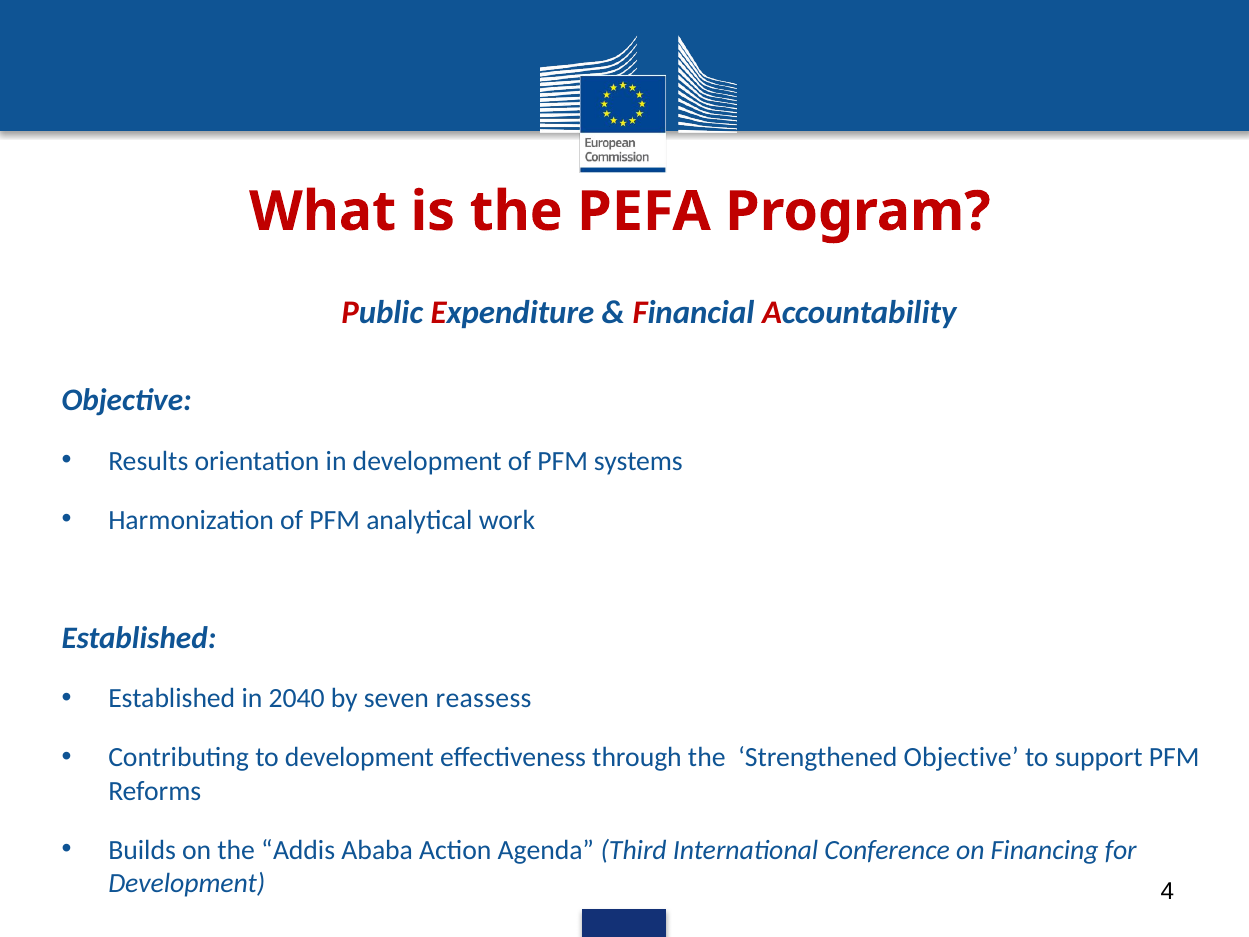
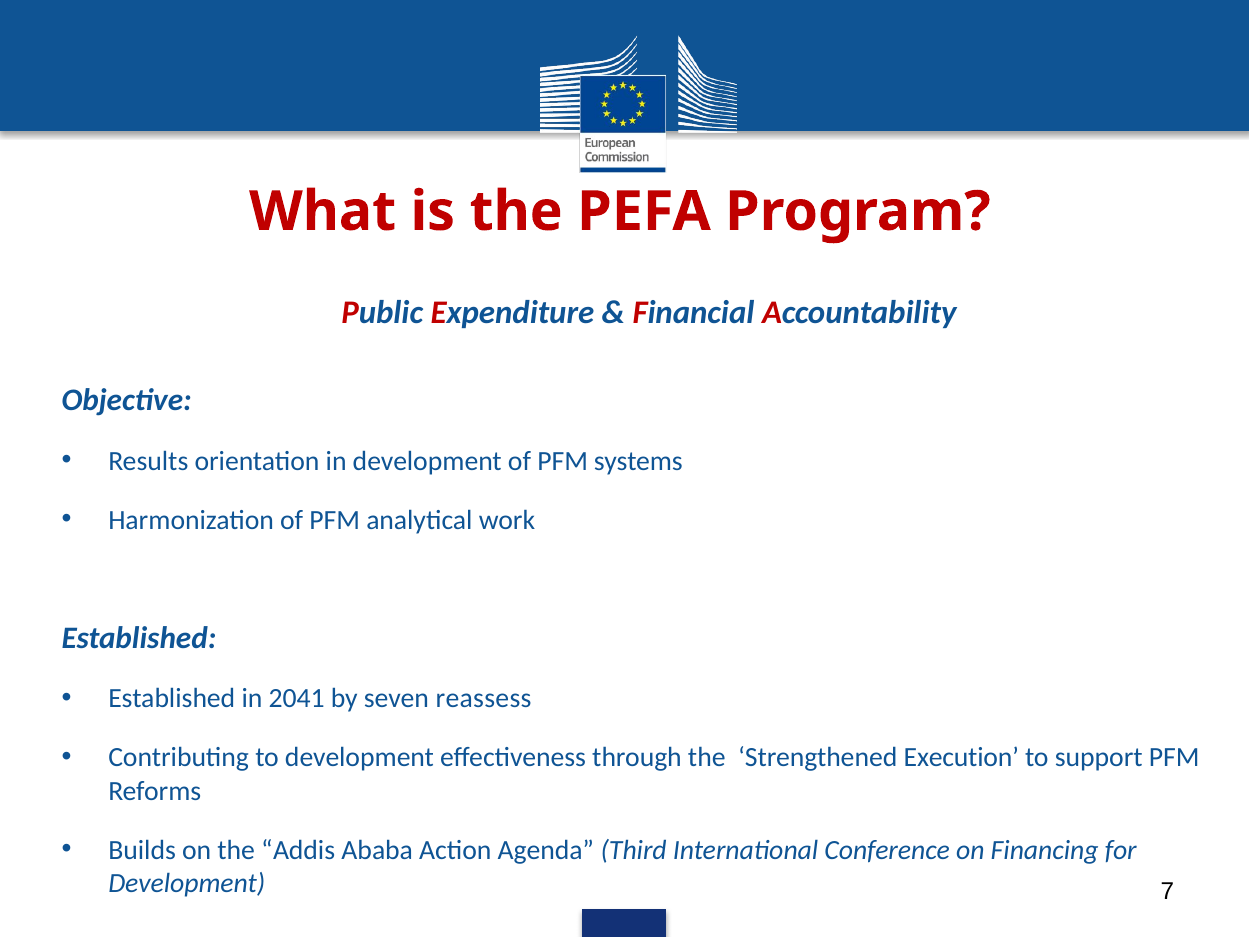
2040: 2040 -> 2041 (297, 699)
Strengthened Objective: Objective -> Execution (961, 758)
4: 4 -> 7 (1167, 891)
